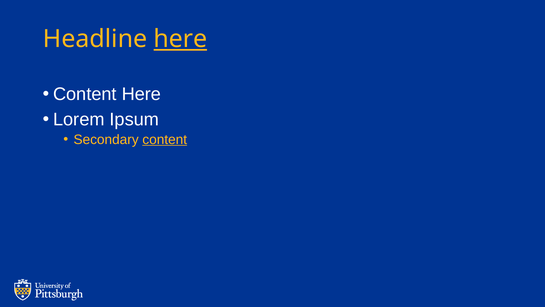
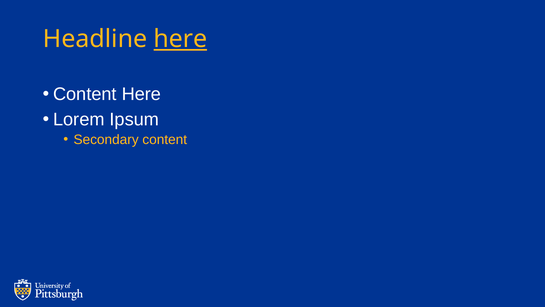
content underline: present -> none (165, 139)
